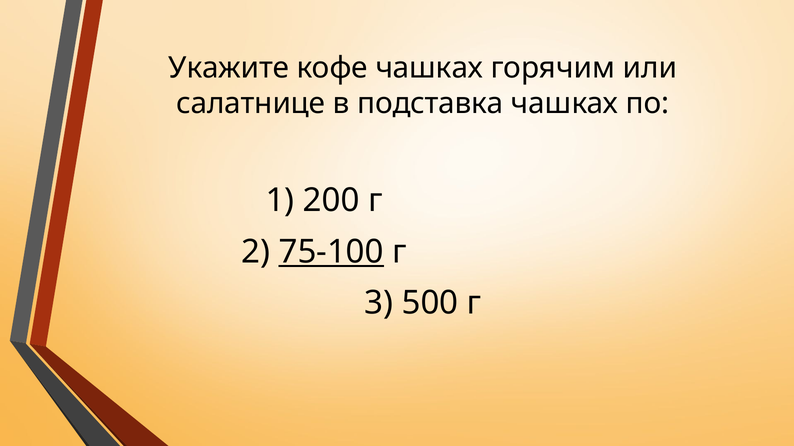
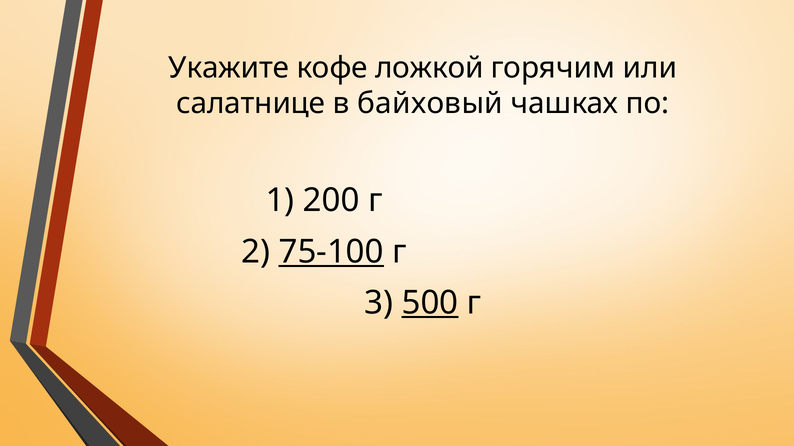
кофе чашках: чашках -> ложкой (429, 68)
подставка: подставка -> байховый (430, 104)
500 underline: none -> present (430, 303)
